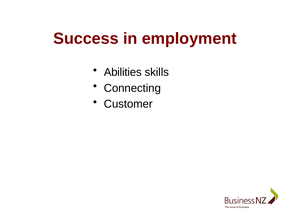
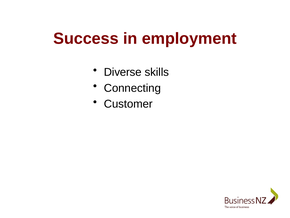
Abilities: Abilities -> Diverse (123, 72)
